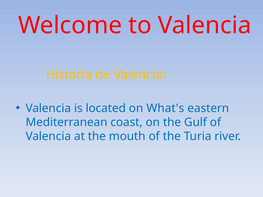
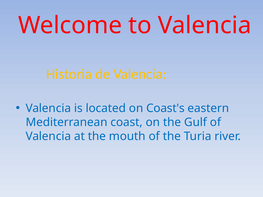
What's: What's -> Coast's (165, 108)
